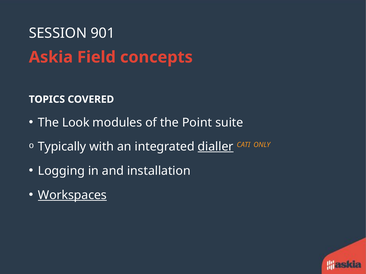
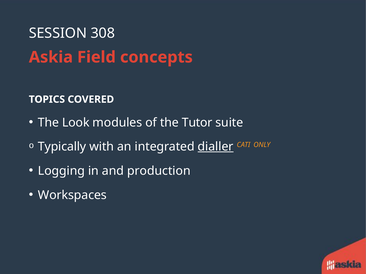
901: 901 -> 308 (103, 33)
Point: Point -> Tutor (197, 123)
installation: installation -> production (159, 171)
Workspaces underline: present -> none (72, 195)
